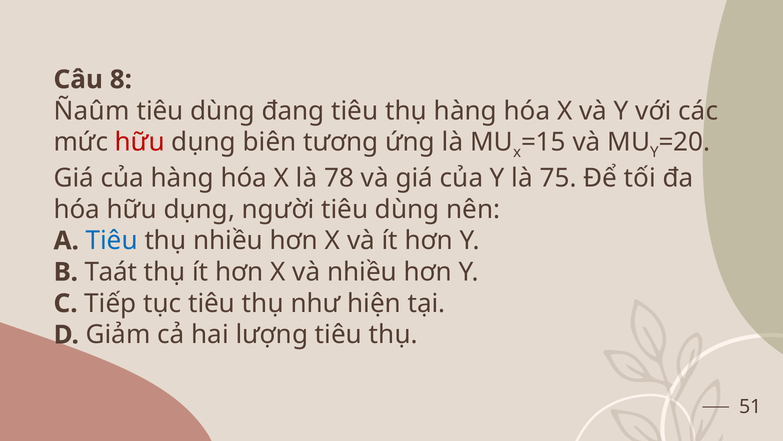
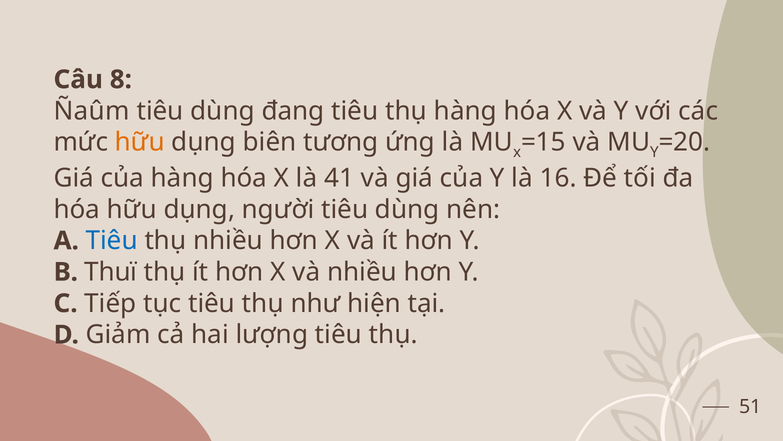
hữu colour: red -> orange (140, 142)
78: 78 -> 41 (339, 178)
75: 75 -> 16 (558, 178)
Taát: Taát -> Thuï (111, 272)
